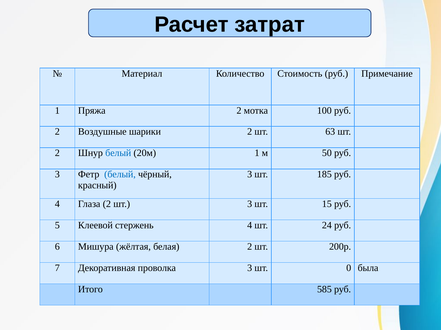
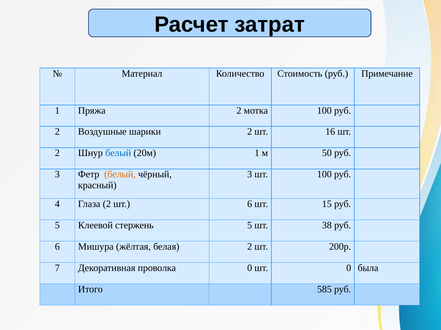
63: 63 -> 16 (330, 132)
белый colour: blue -> orange (120, 175)
шт 185: 185 -> 100 (324, 175)
шт 3: 3 -> 6 (250, 204)
стержень 4: 4 -> 5 (250, 226)
24: 24 -> 38 (327, 226)
проволка 3: 3 -> 0 (250, 269)
